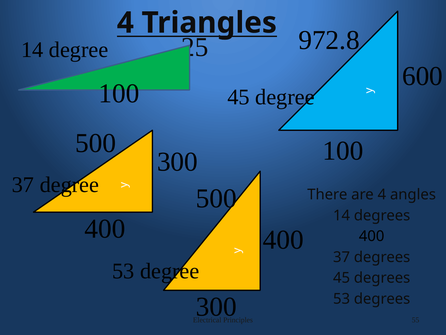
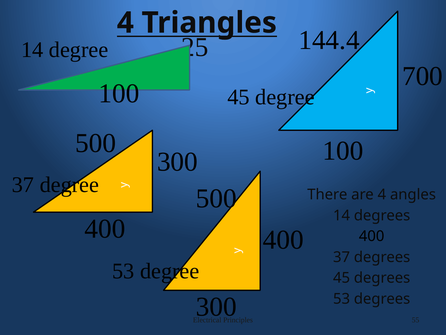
972.8: 972.8 -> 144.4 (329, 40)
600: 600 -> 700 (423, 76)
